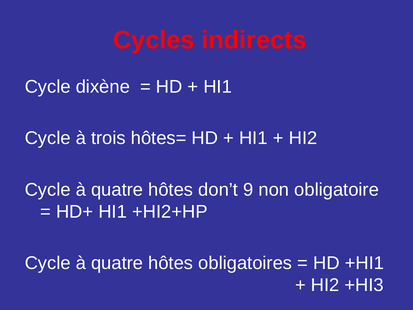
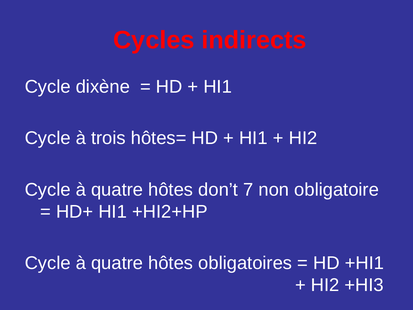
9: 9 -> 7 (248, 189)
